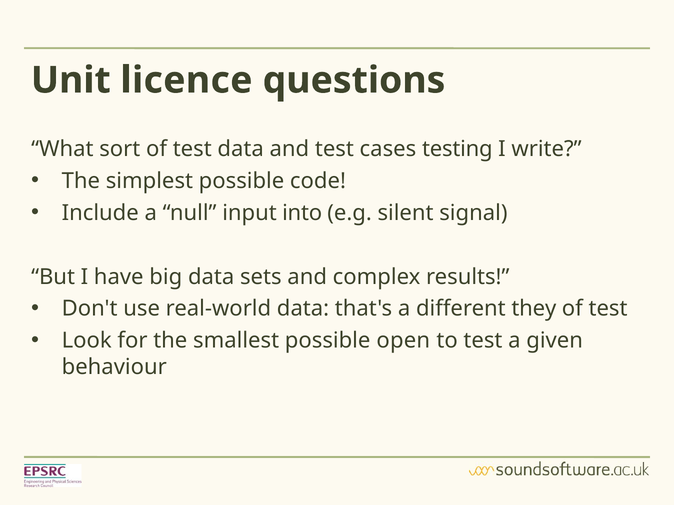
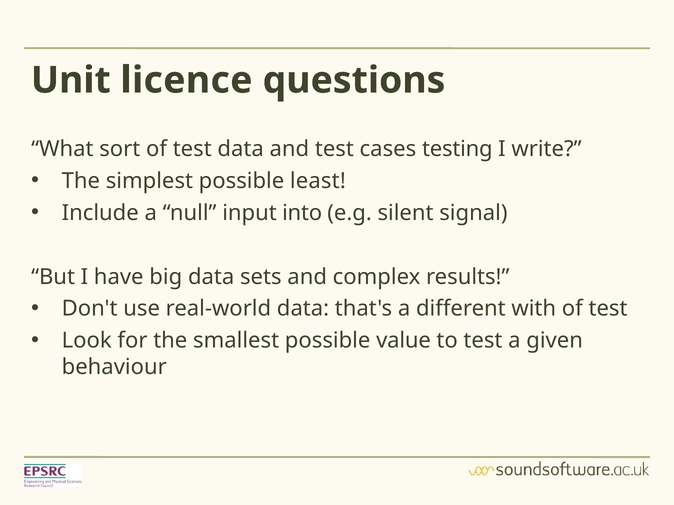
code: code -> least (318, 181)
they: they -> with (534, 309)
open: open -> value (403, 341)
